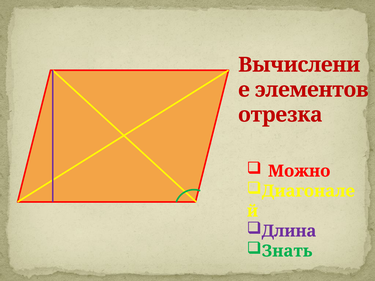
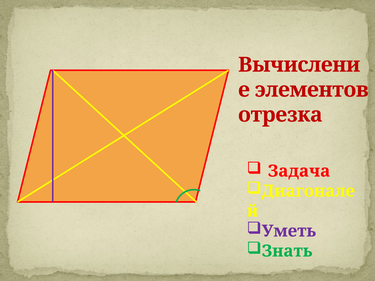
Можно: Можно -> Задача (299, 171)
Длина: Длина -> Уметь (289, 231)
